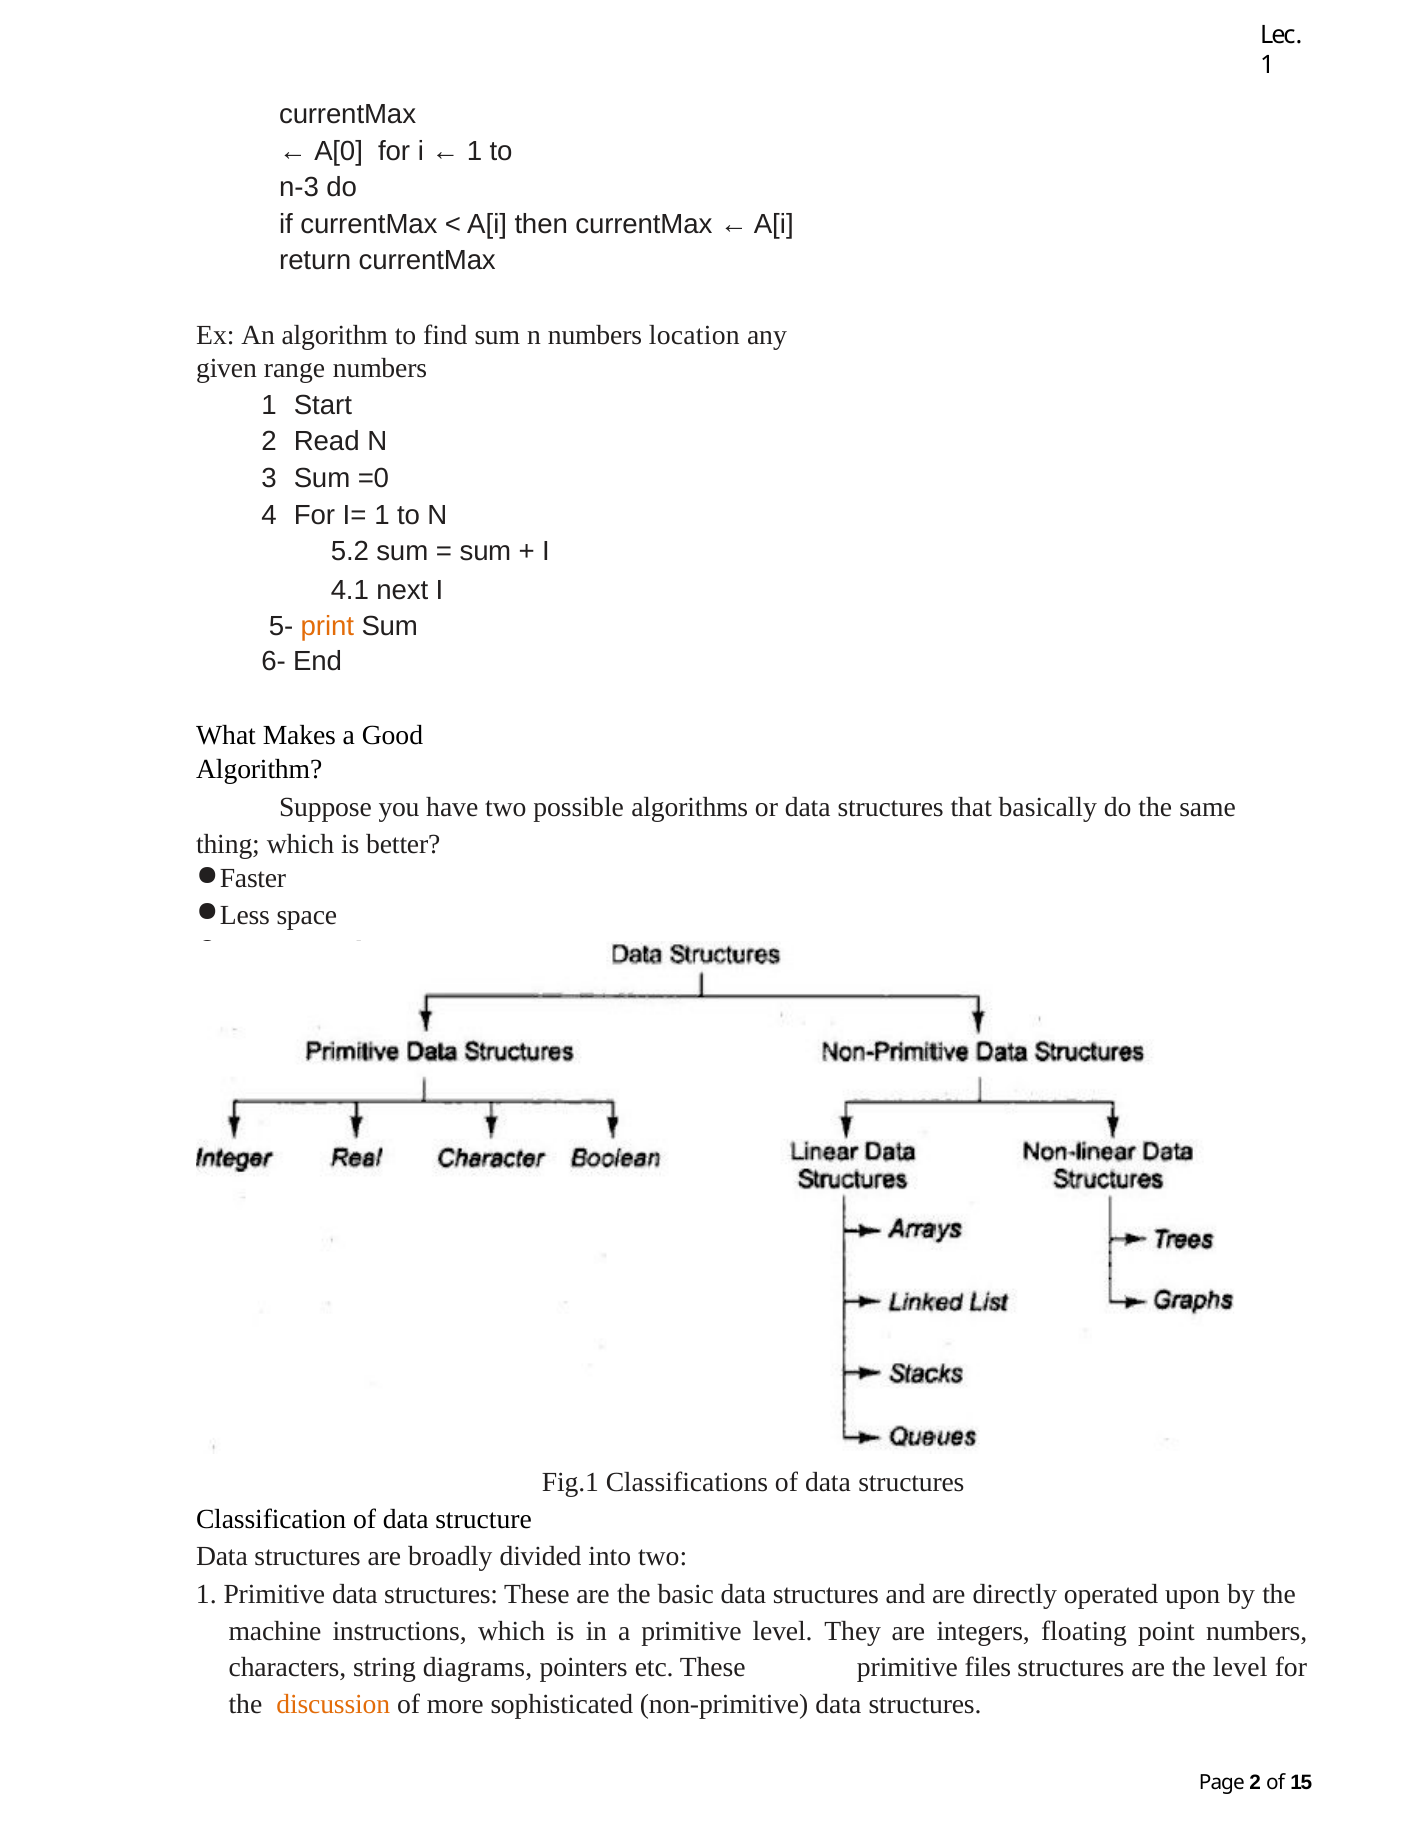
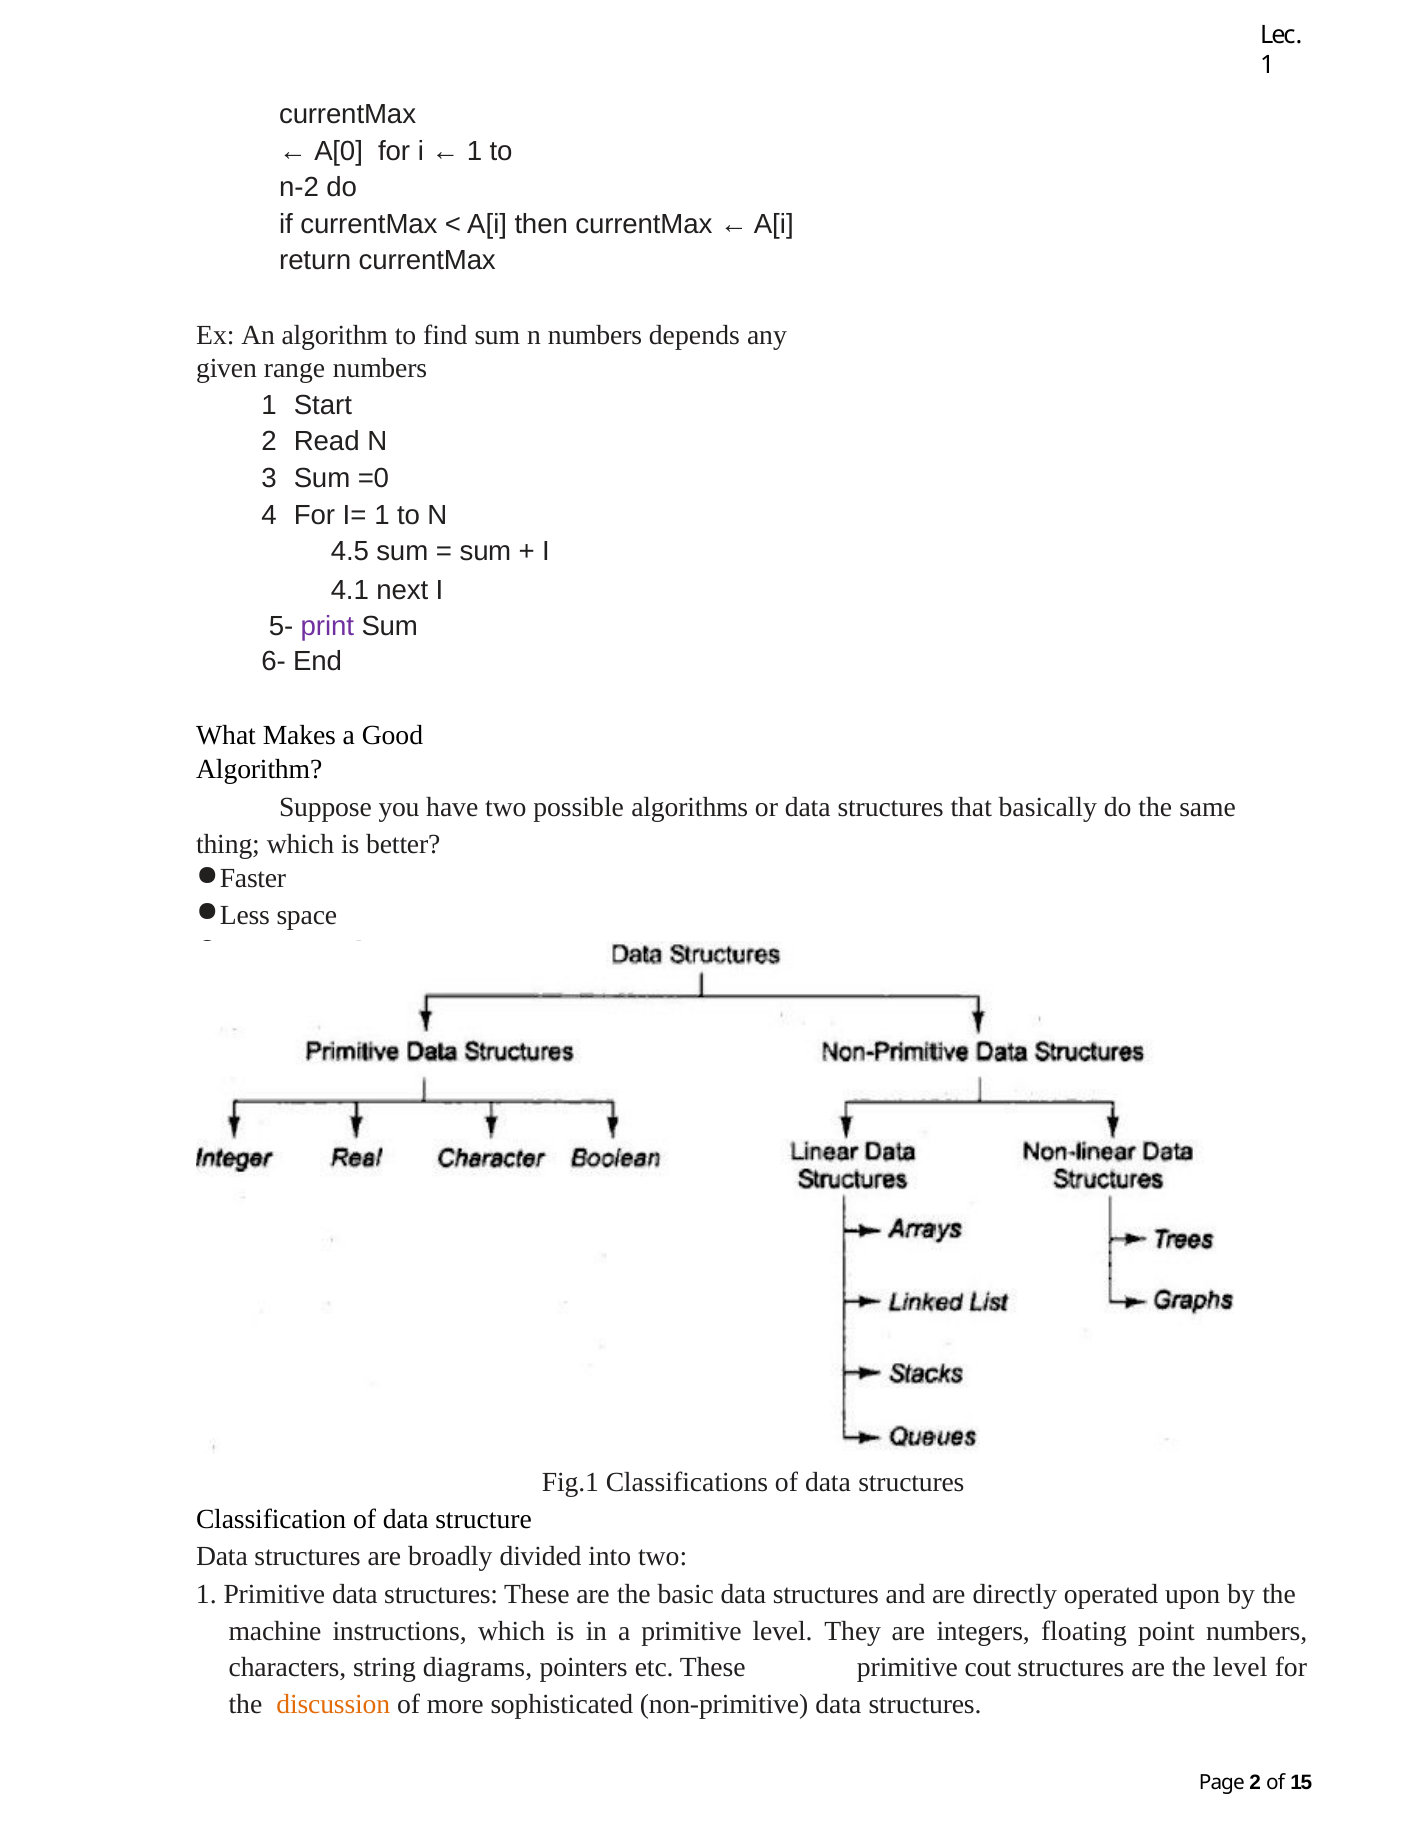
n-3: n-3 -> n-2 (299, 188)
location: location -> depends (694, 335)
5.2: 5.2 -> 4.5 (350, 552)
print colour: orange -> purple (327, 627)
files: files -> cout (988, 1668)
